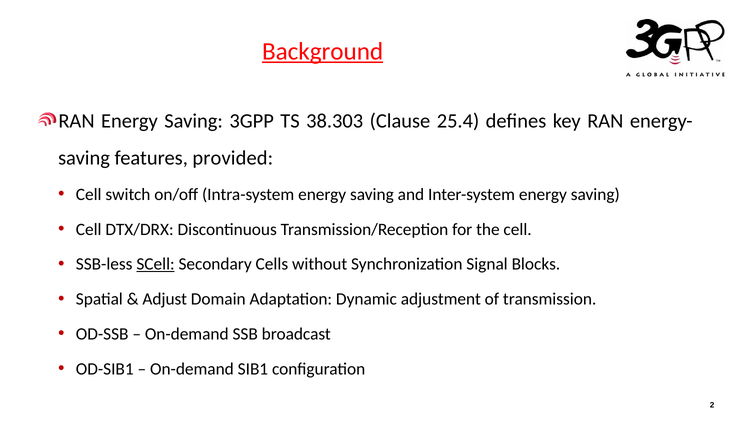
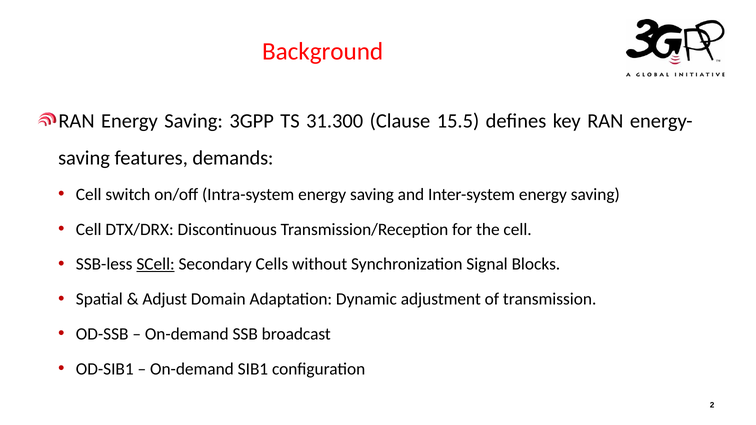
Background underline: present -> none (323, 51)
38.303: 38.303 -> 31.300 (335, 121)
25.4: 25.4 -> 15.5 (458, 121)
provided: provided -> demands (233, 158)
